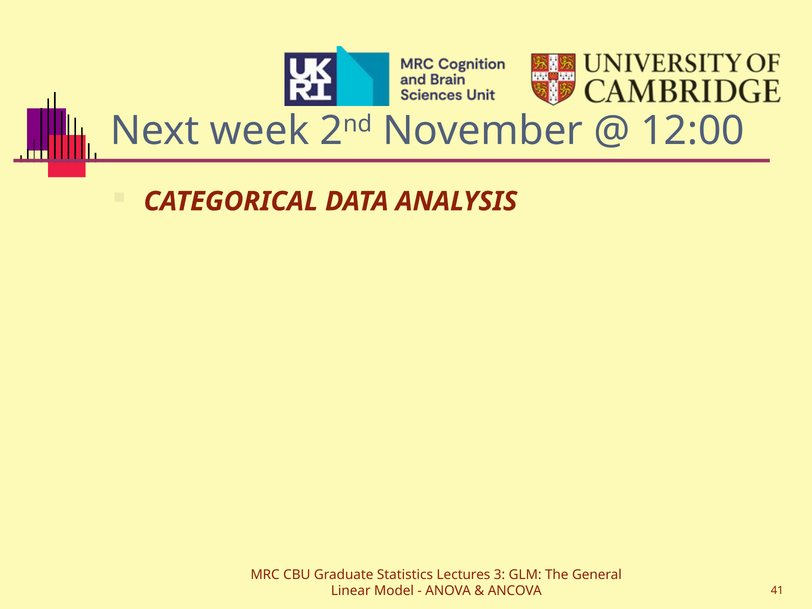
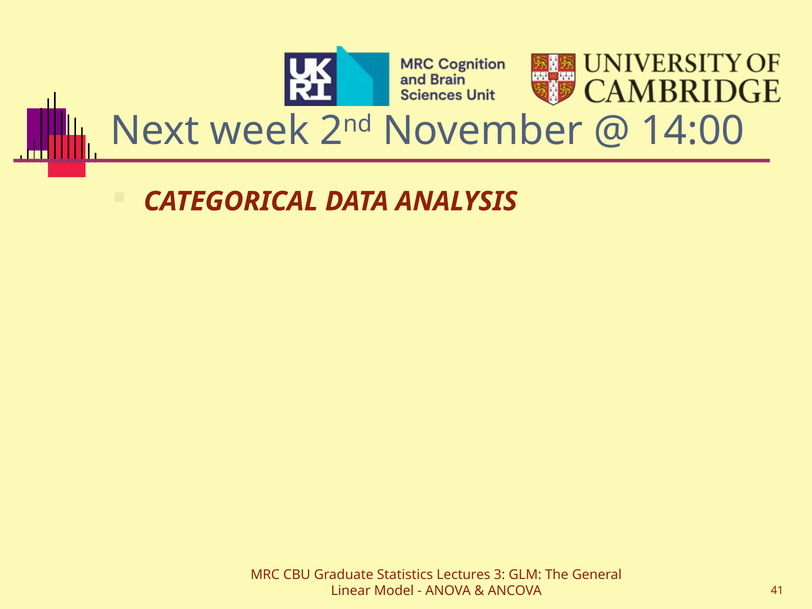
12:00: 12:00 -> 14:00 (693, 131)
